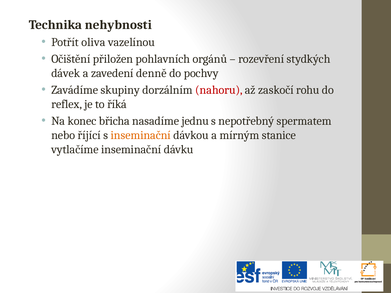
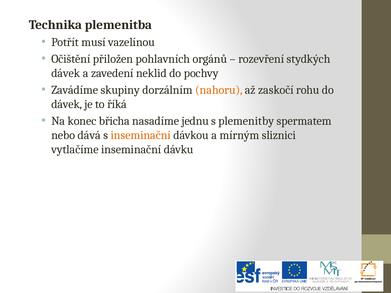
nehybnosti: nehybnosti -> plemenitba (118, 25)
oliva: oliva -> musí (94, 42)
denně: denně -> neklid (151, 73)
nahoru colour: red -> orange (219, 90)
reflex: reflex -> dávek (67, 104)
nepotřebný: nepotřebný -> plemenitby (246, 121)
říjící: říjící -> dává (89, 135)
stanice: stanice -> sliznici (279, 135)
